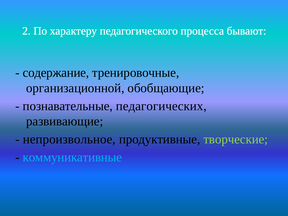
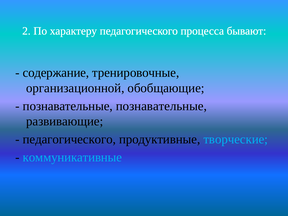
познавательные педагогических: педагогических -> познавательные (161, 106)
непроизвольное: непроизвольное -> педагогического (69, 139)
творческие colour: light green -> light blue (236, 139)
